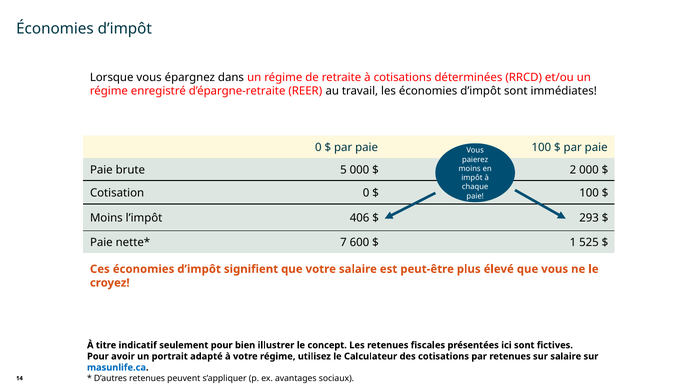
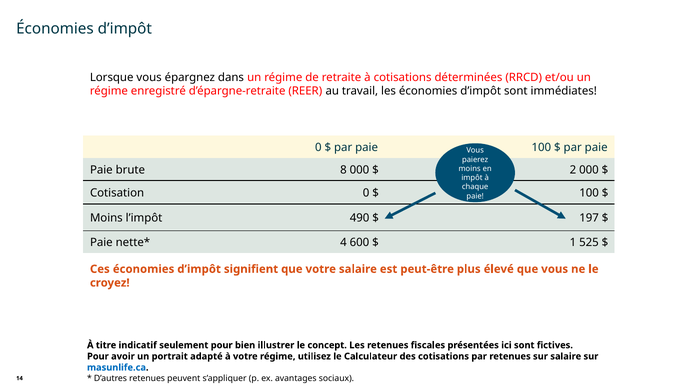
5: 5 -> 8 (343, 170)
406: 406 -> 490 (360, 218)
293: 293 -> 197 (589, 218)
7: 7 -> 4 (343, 243)
